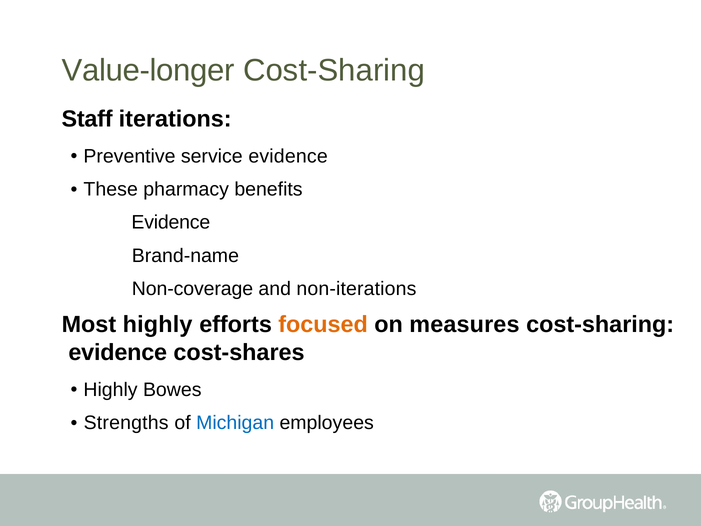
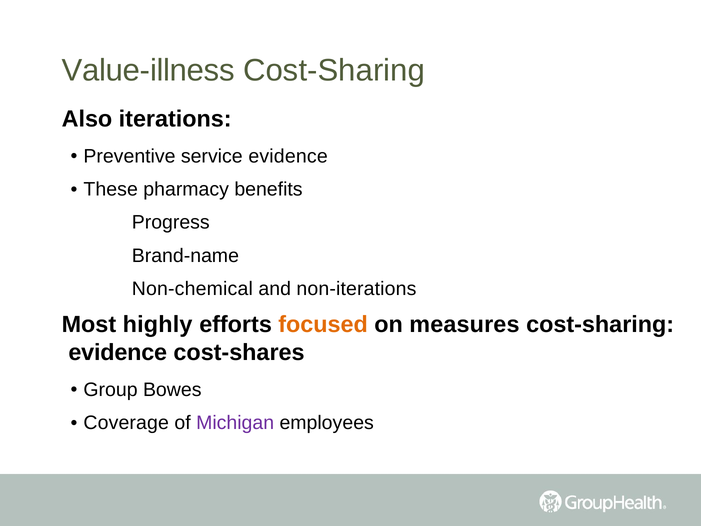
Value-longer: Value-longer -> Value-illness (148, 70)
Staff: Staff -> Also (87, 119)
Evidence: Evidence -> Progress (171, 222)
Non-coverage: Non-coverage -> Non-chemical (192, 289)
Highly: Highly -> Group (111, 390)
Strengths: Strengths -> Coverage (126, 423)
Michigan colour: blue -> purple (235, 423)
